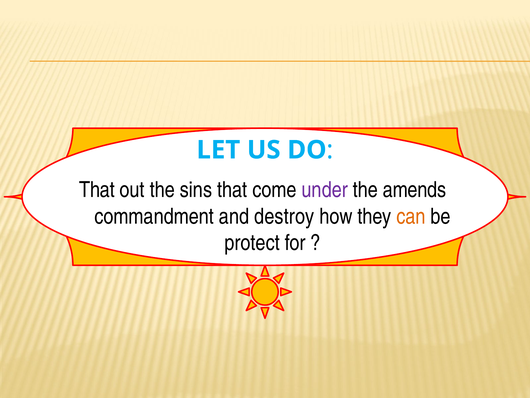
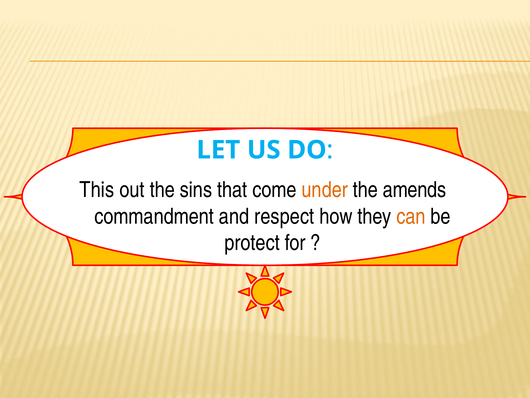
That: That -> This (97, 190)
under colour: purple -> orange (325, 190)
destroy: destroy -> respect (284, 216)
